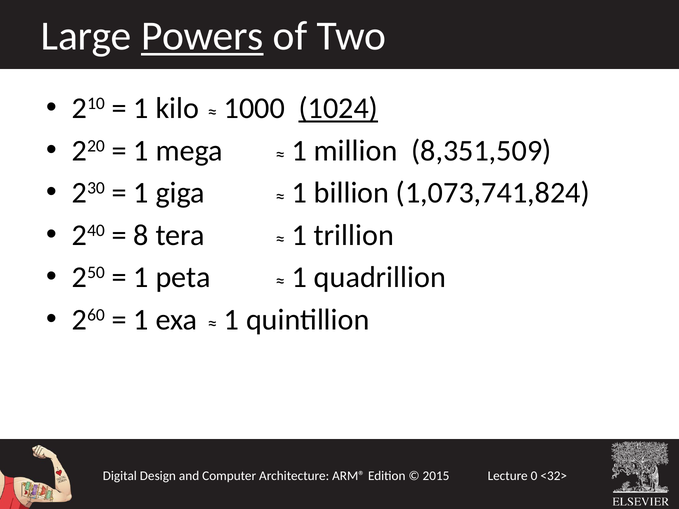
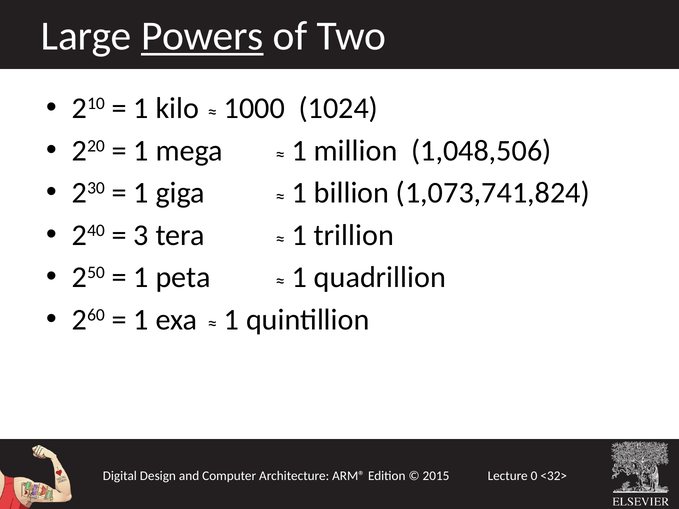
1024 underline: present -> none (338, 108)
8,351,509: 8,351,509 -> 1,048,506 (481, 151)
8: 8 -> 3 (141, 235)
